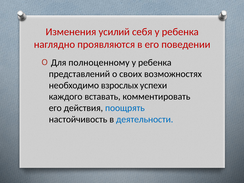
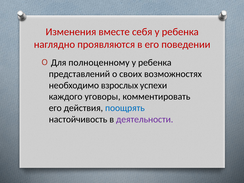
усилий: усилий -> вместе (114, 32)
вставать: вставать -> уговоры (102, 97)
деятельности colour: blue -> purple (145, 119)
